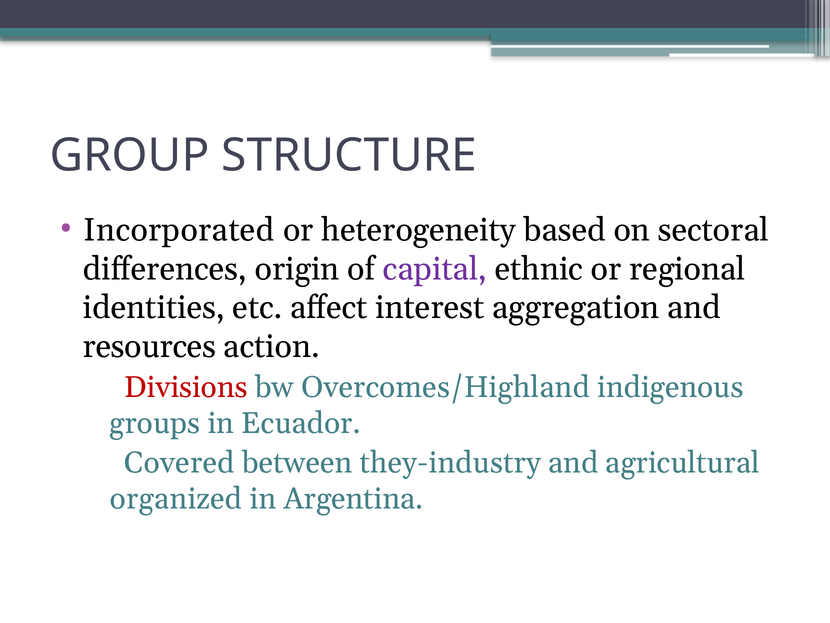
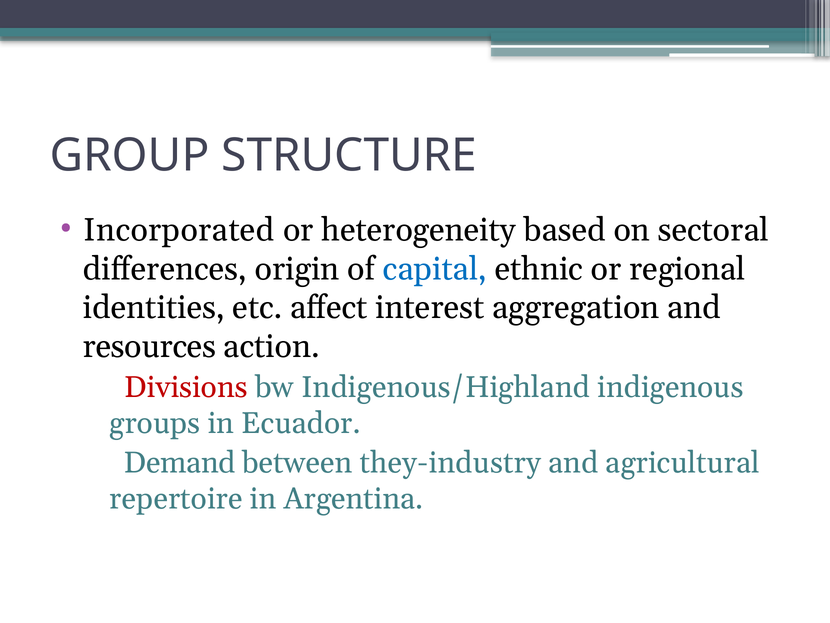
capital colour: purple -> blue (435, 269)
Overcomes/Highland: Overcomes/Highland -> Indigenous/Highland (446, 387)
Covered: Covered -> Demand (180, 462)
organized: organized -> repertoire (176, 498)
